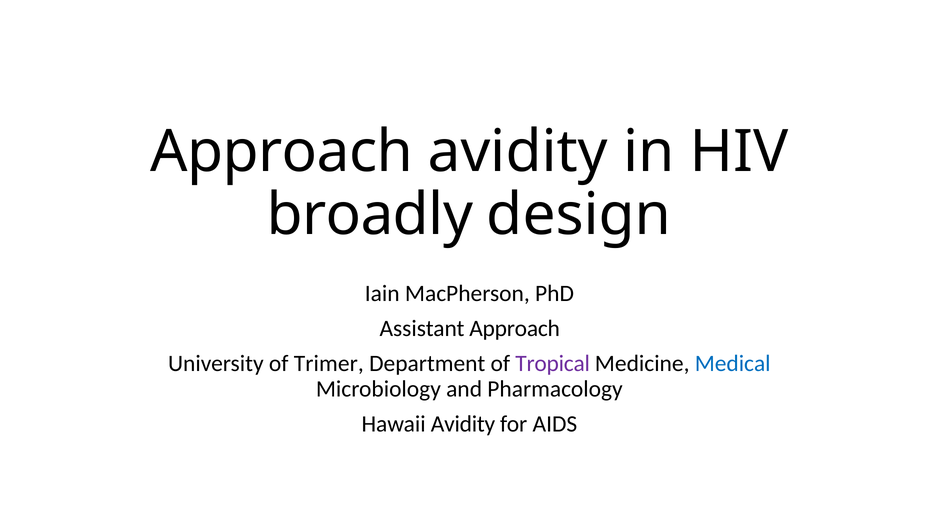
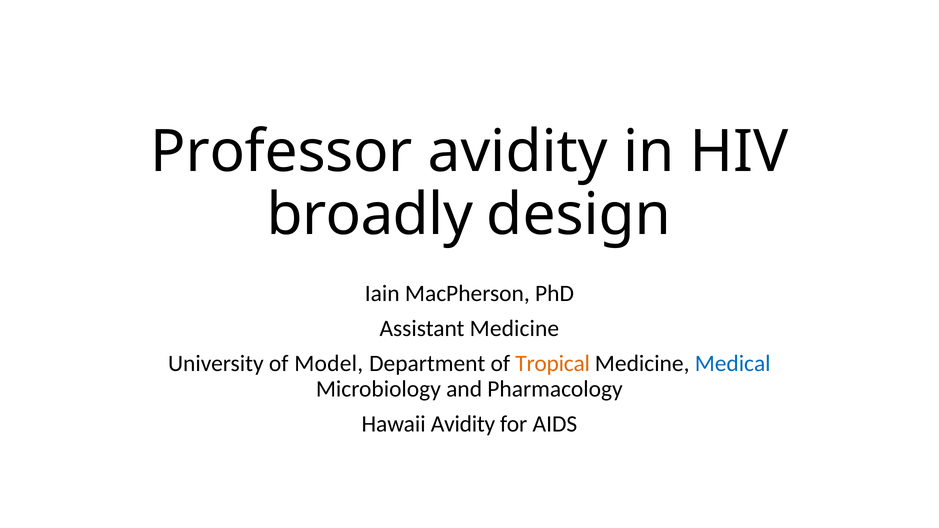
Approach: Approach -> Professor (282, 152)
Assistant Approach: Approach -> Medicine (514, 329)
Trimer: Trimer -> Model (329, 364)
Tropical colour: purple -> orange (553, 364)
